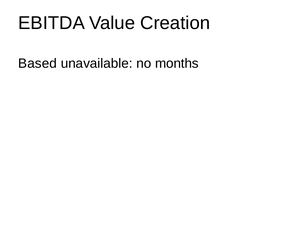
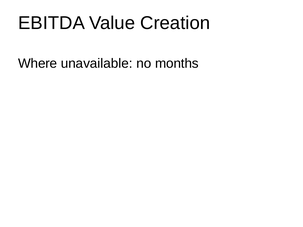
Based: Based -> Where (38, 64)
